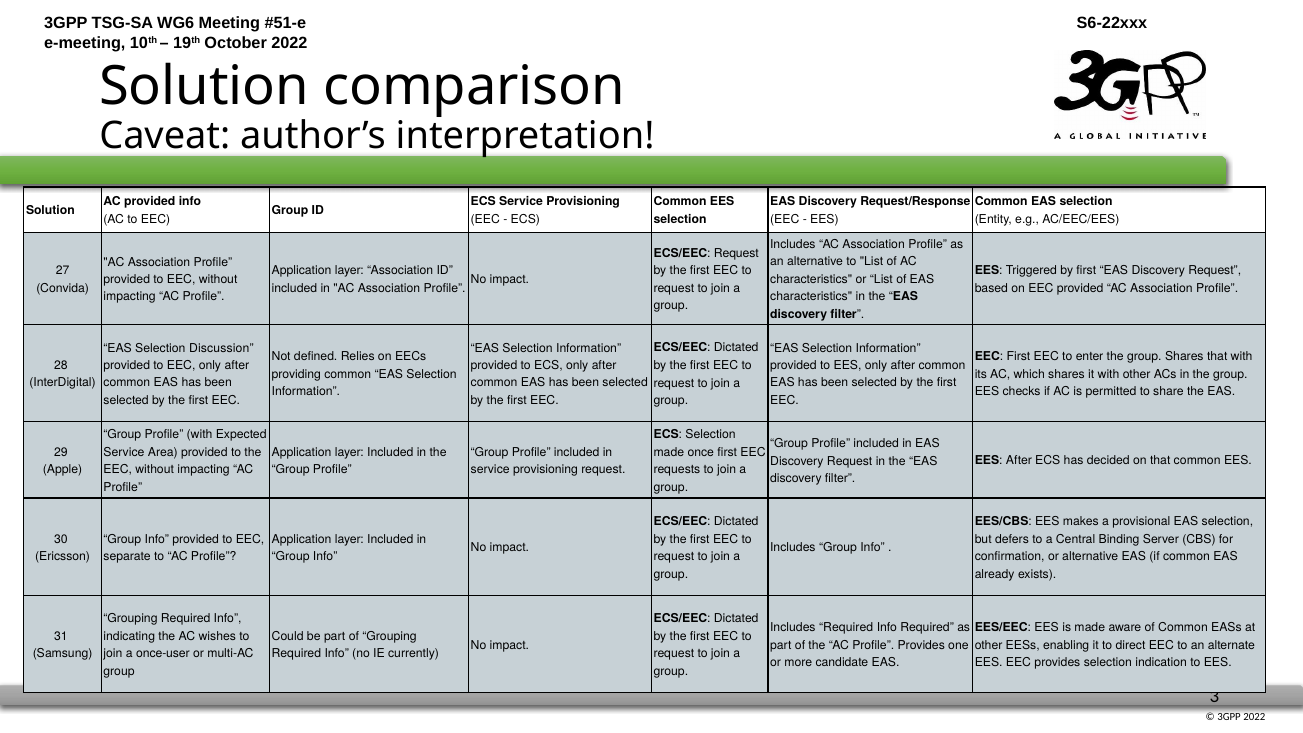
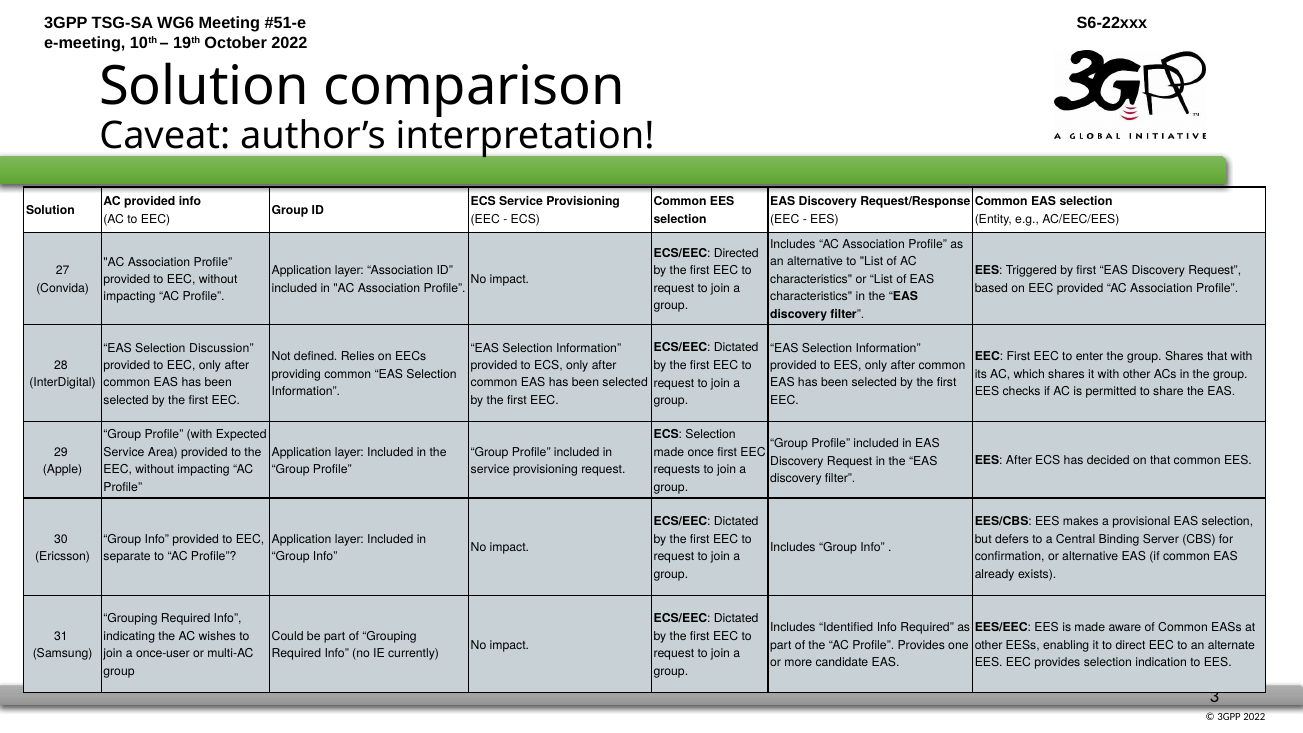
ECS/EEC Request: Request -> Directed (736, 253)
Includes Required: Required -> Identified (846, 627)
